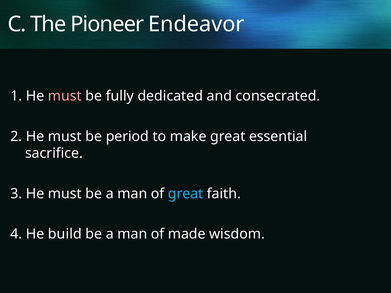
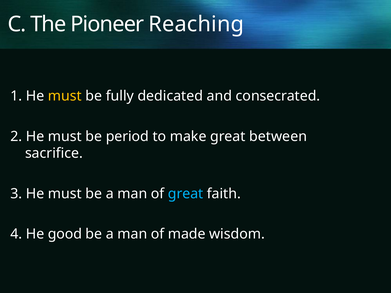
Endeavor: Endeavor -> Reaching (196, 24)
must colour: pink -> yellow (65, 96)
essential: essential -> between (278, 136)
build: build -> good (65, 234)
